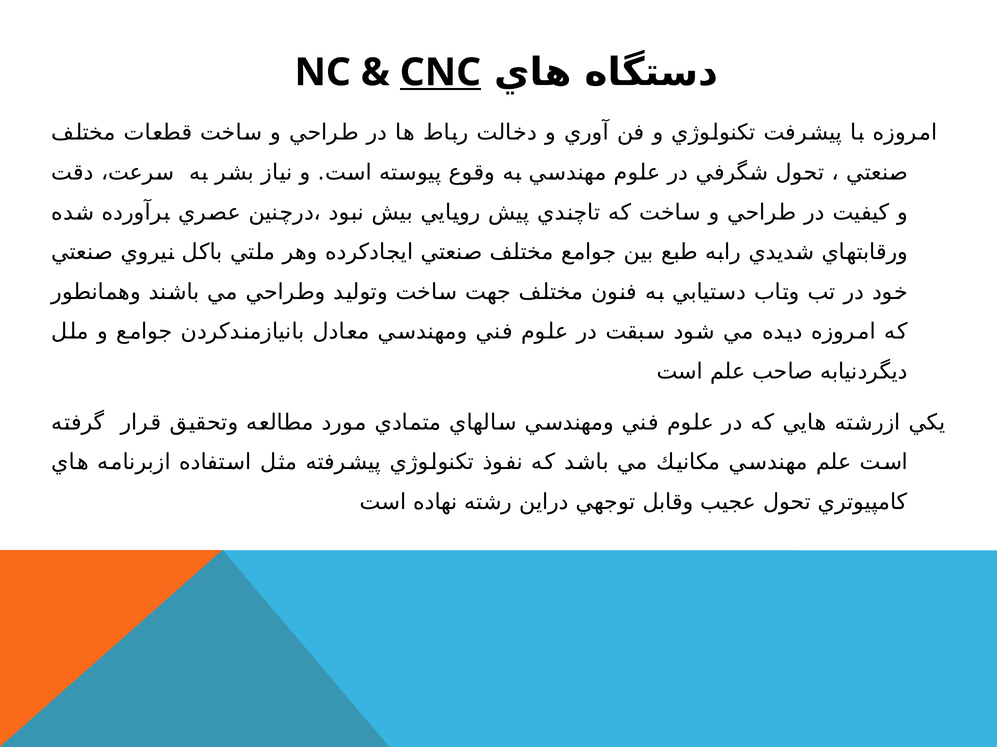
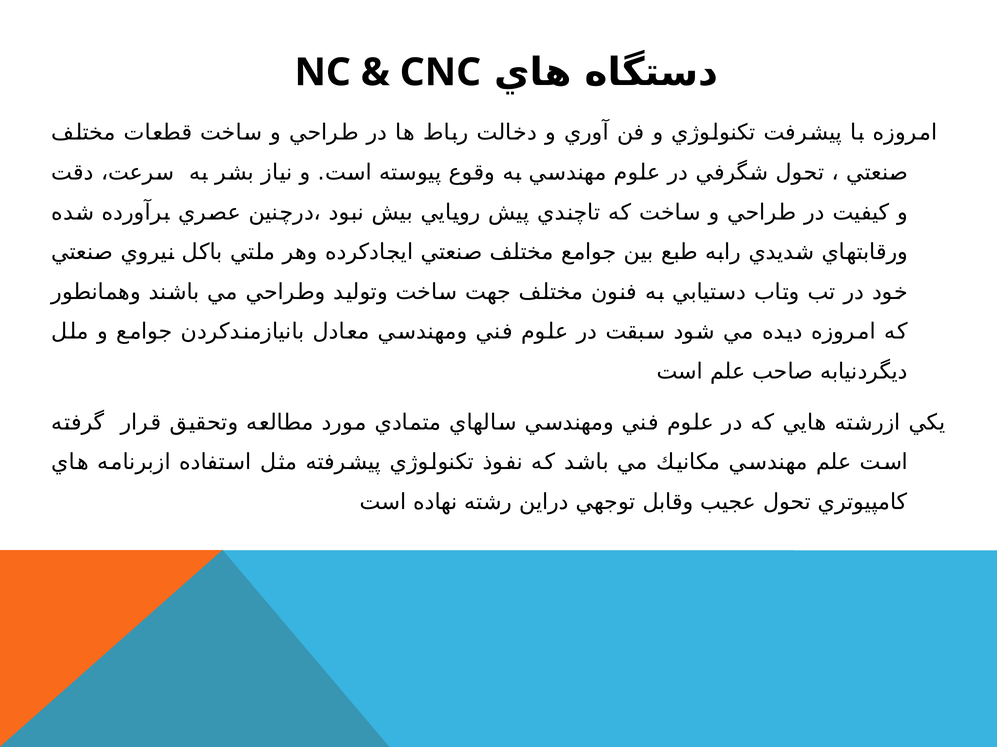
CNC underline: present -> none (440, 72)
